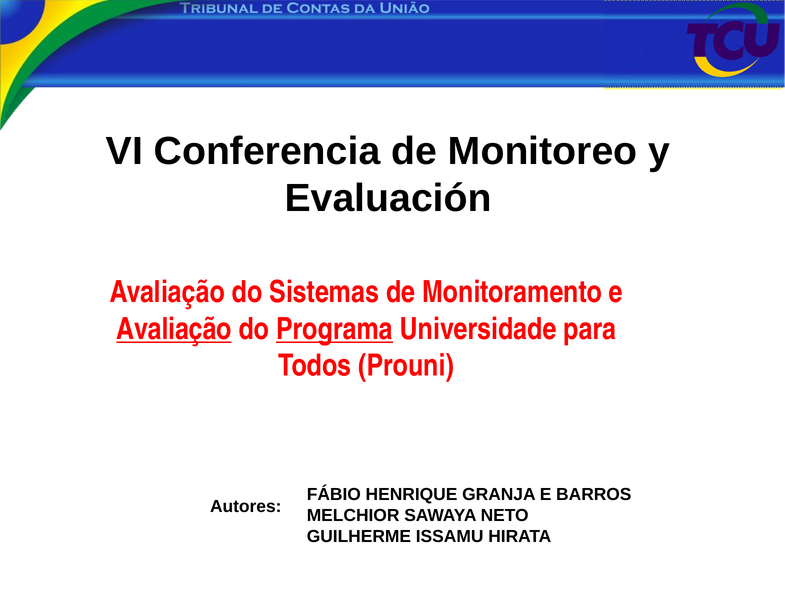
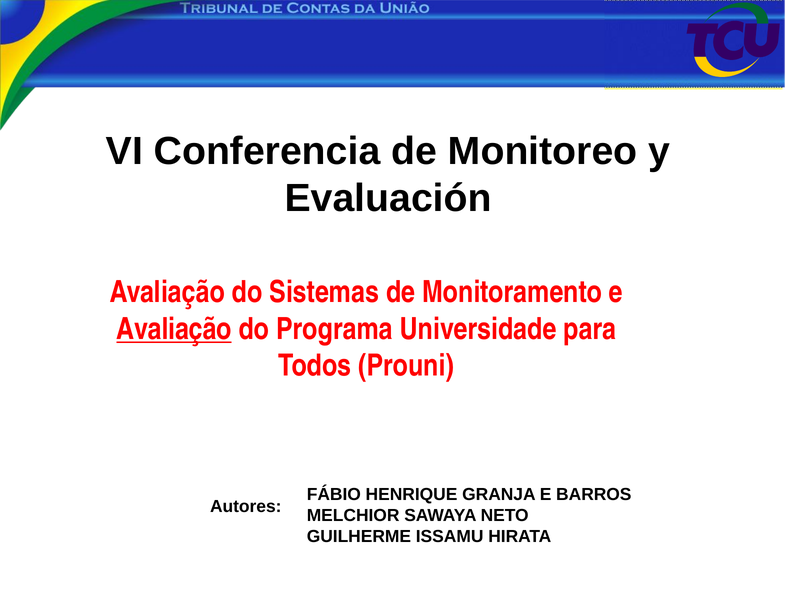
Programa underline: present -> none (334, 329)
